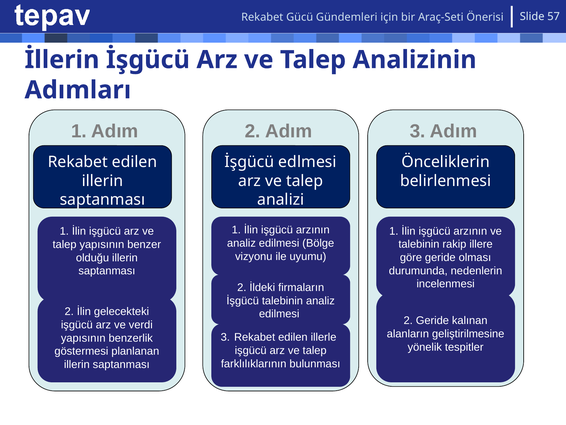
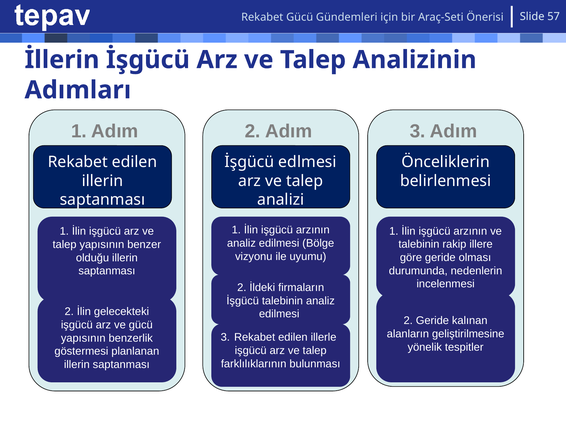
ve verdi: verdi -> gücü (141, 324)
